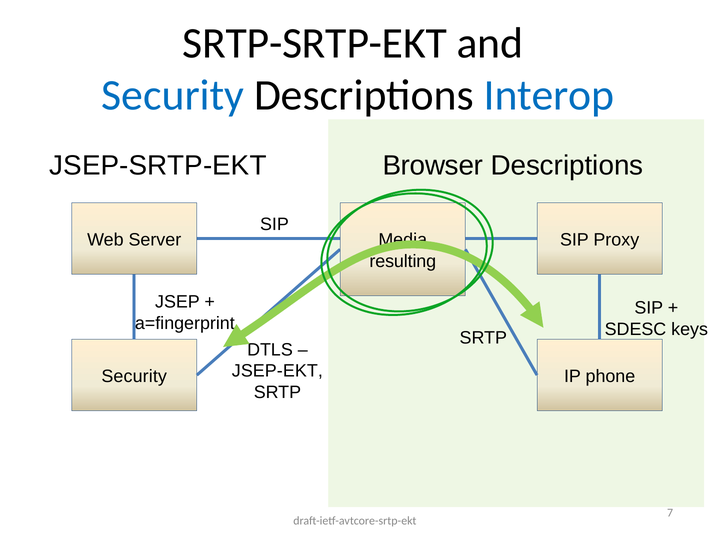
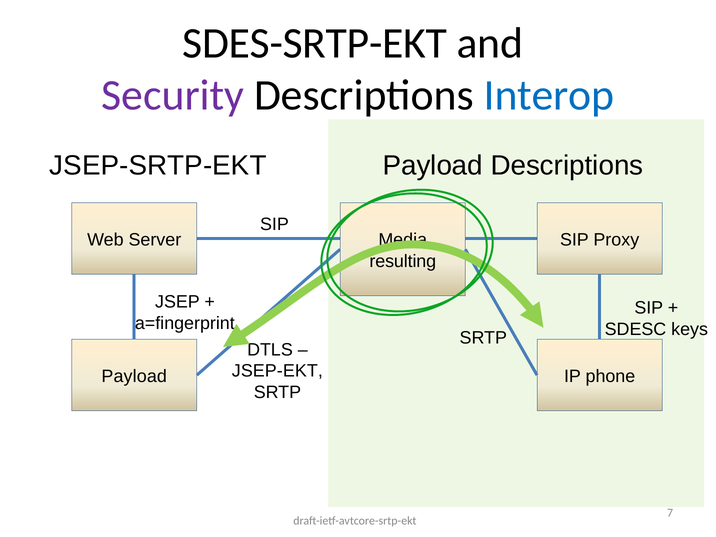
SRTP-SRTP-EKT: SRTP-SRTP-EKT -> SDES-SRTP-EKT (315, 43)
Security colour: blue -> purple (173, 96)
Browser: Browser -> Payload (433, 165)
Security: Security -> Payload (134, 376)
